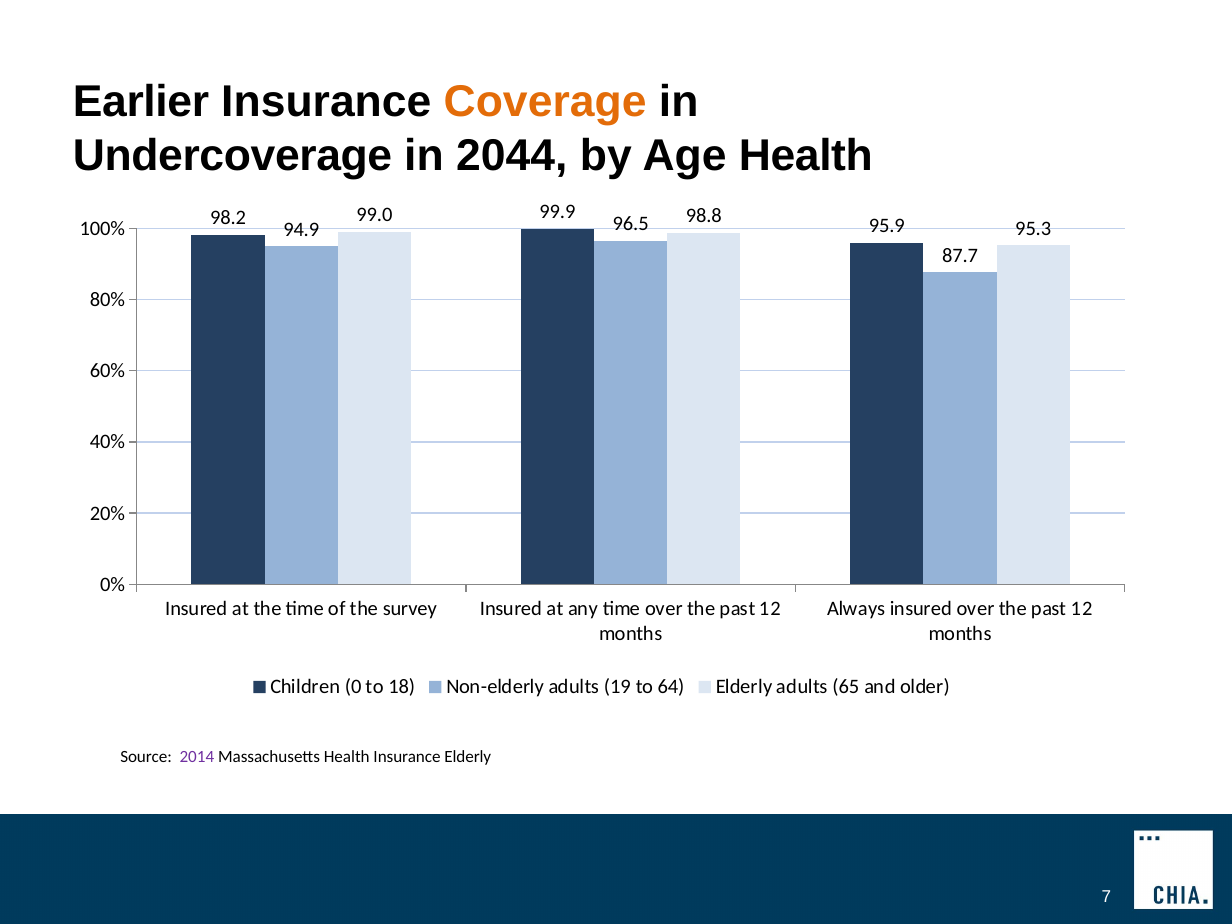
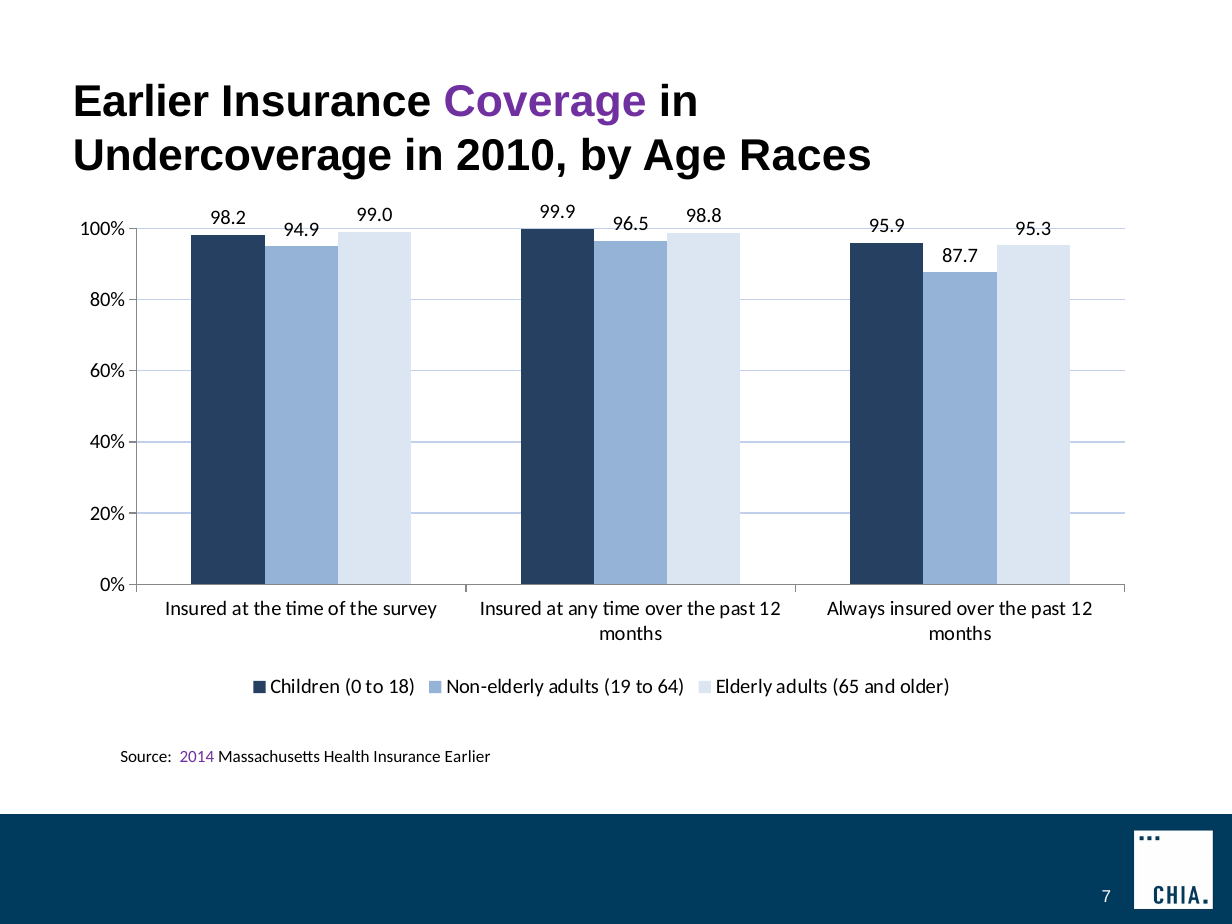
Coverage colour: orange -> purple (545, 102)
2044: 2044 -> 2010 (512, 156)
Age Health: Health -> Races (805, 156)
Insurance Elderly: Elderly -> Earlier (468, 757)
